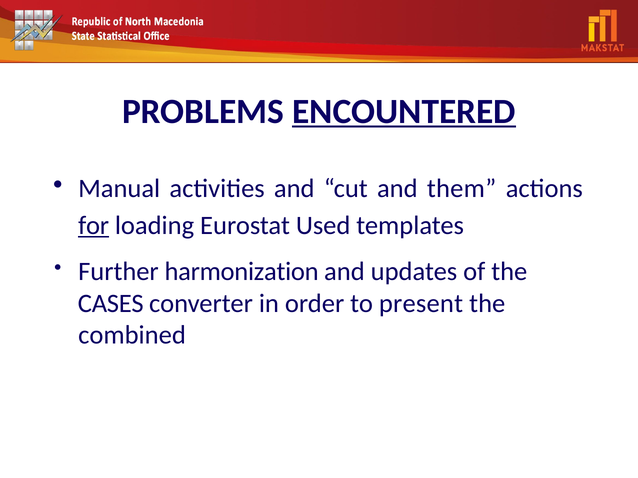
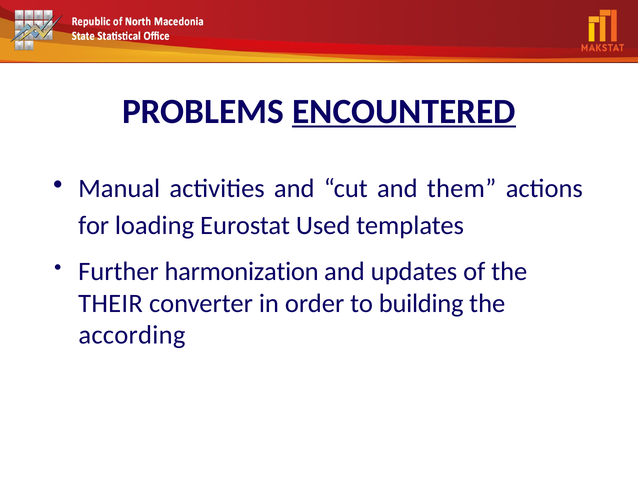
for underline: present -> none (94, 226)
CASES: CASES -> THEIR (111, 304)
present: present -> building (421, 304)
combined: combined -> according (132, 335)
